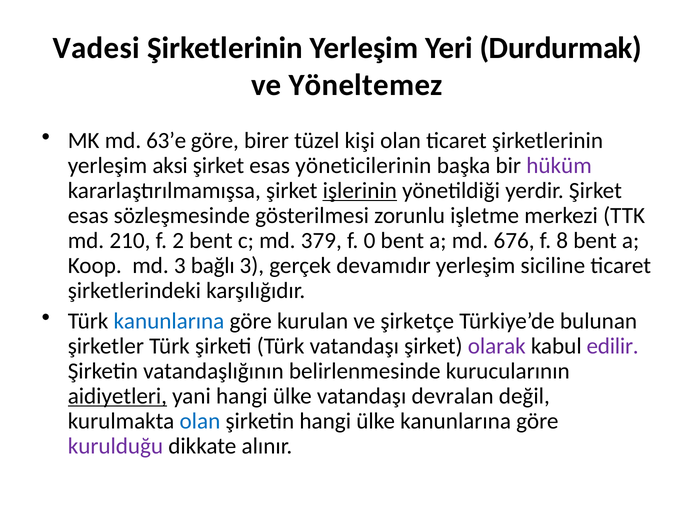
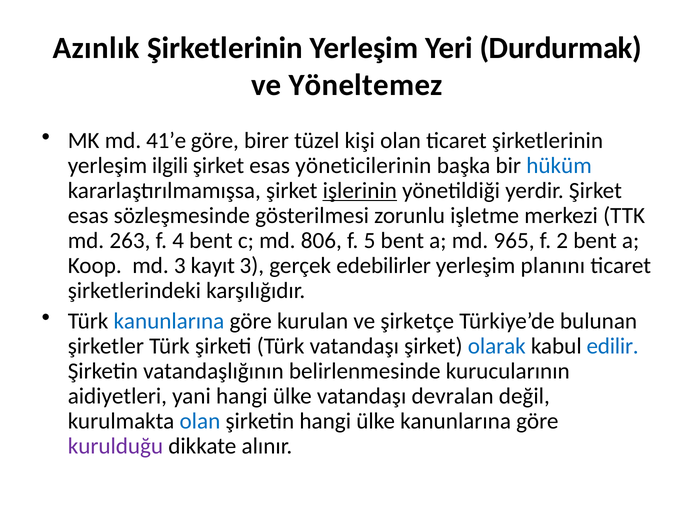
Vadesi: Vadesi -> Azınlık (96, 48)
63’e: 63’e -> 41’e (166, 141)
aksi: aksi -> ilgili (170, 166)
hüküm colour: purple -> blue (559, 166)
210: 210 -> 263 (130, 241)
2: 2 -> 4 (178, 241)
379: 379 -> 806 (321, 241)
0: 0 -> 5 (370, 241)
676: 676 -> 965 (514, 241)
8: 8 -> 2 (562, 241)
bağlı: bağlı -> kayıt (213, 266)
devamıdır: devamıdır -> edebilirler (384, 266)
siciline: siciline -> planını (553, 266)
olarak colour: purple -> blue (497, 346)
edilir colour: purple -> blue (613, 346)
aidiyetleri underline: present -> none (117, 396)
